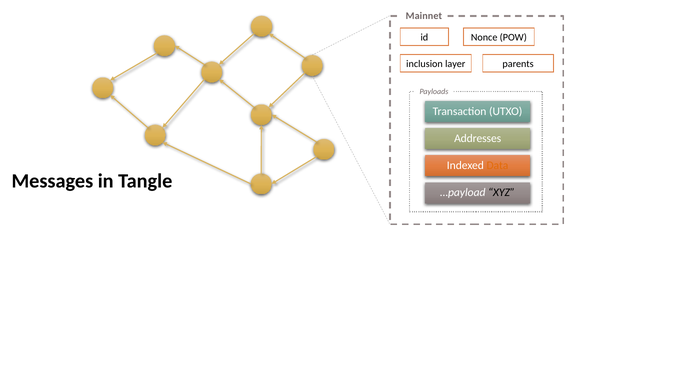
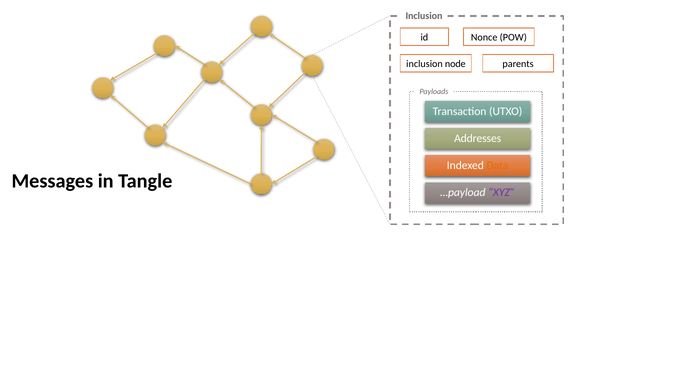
Mainnet: Mainnet -> Inclusion (424, 16)
layer: layer -> node (455, 64)
XYZ colour: black -> purple (501, 193)
